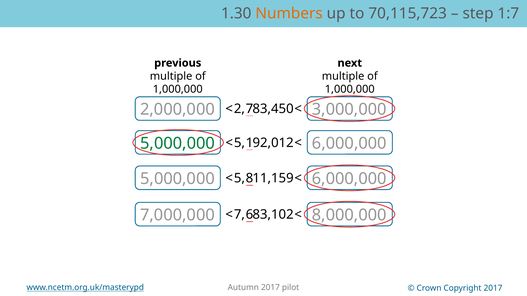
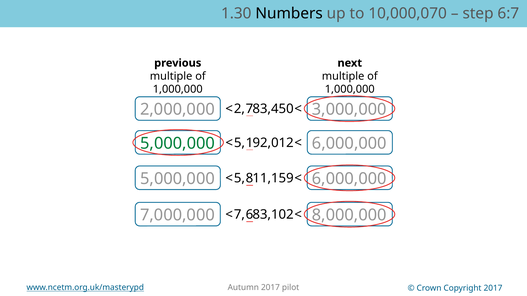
Numbers colour: orange -> black (289, 14)
70,115,723: 70,115,723 -> 10,000,070 (408, 14)
1:7: 1:7 -> 6:7 (508, 14)
